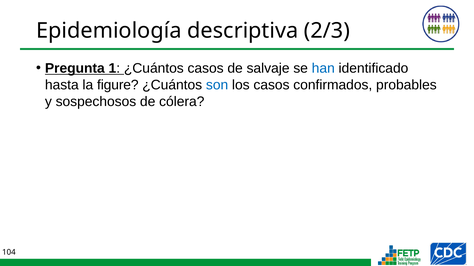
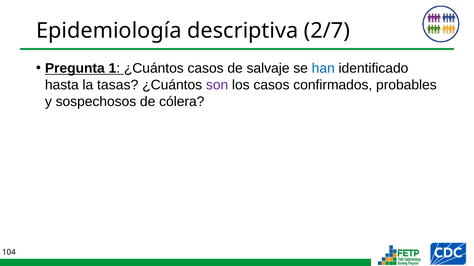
2/3: 2/3 -> 2/7 (327, 31)
figure: figure -> tasas (118, 85)
son colour: blue -> purple (217, 85)
